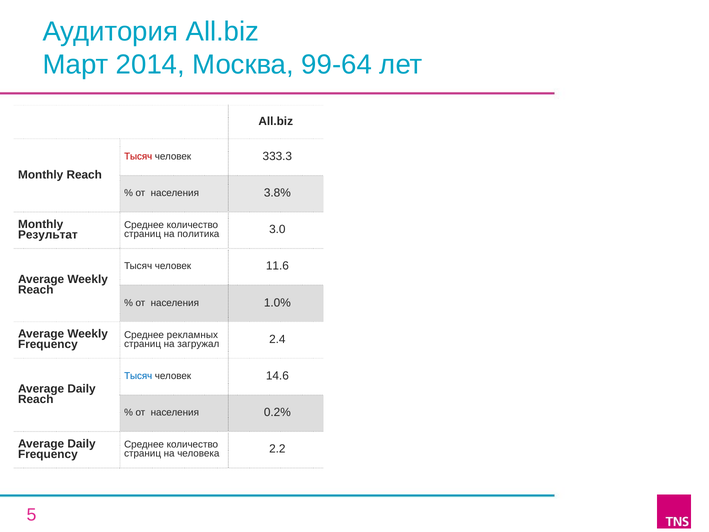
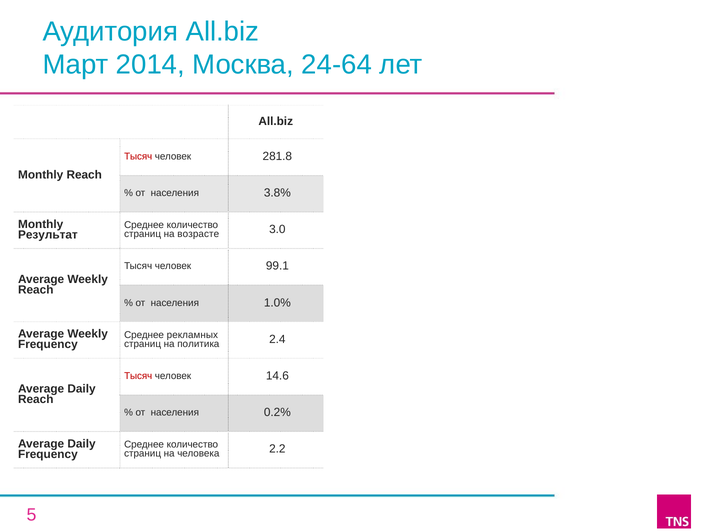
99-64: 99-64 -> 24-64 (337, 65)
333.3: 333.3 -> 281.8 (277, 156)
политика: политика -> возрасте (198, 234)
11.6: 11.6 -> 99.1 (277, 266)
загружал: загружал -> политика (198, 344)
Тысяч colour: blue -> red (138, 376)
